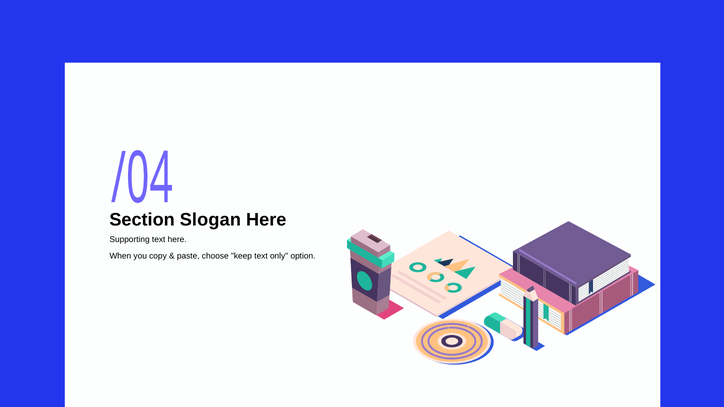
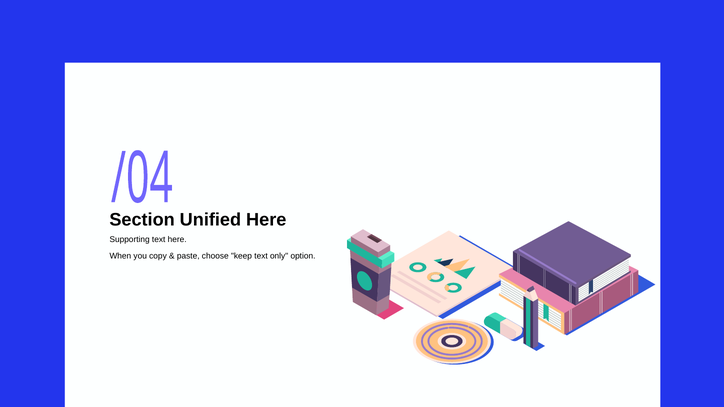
Slogan: Slogan -> Unified (210, 220)
